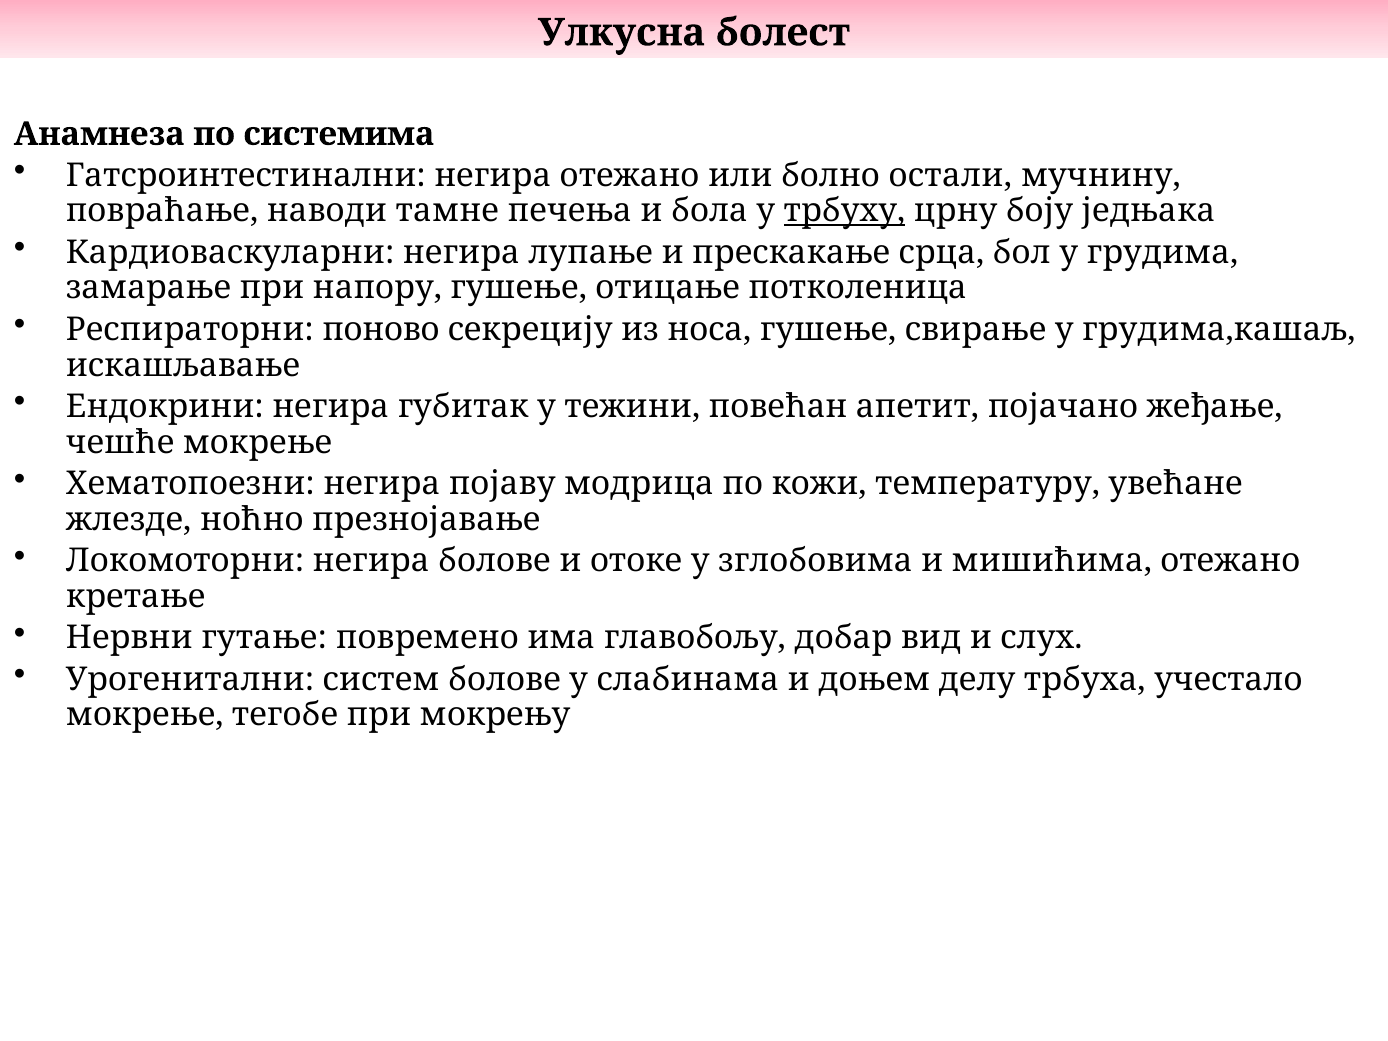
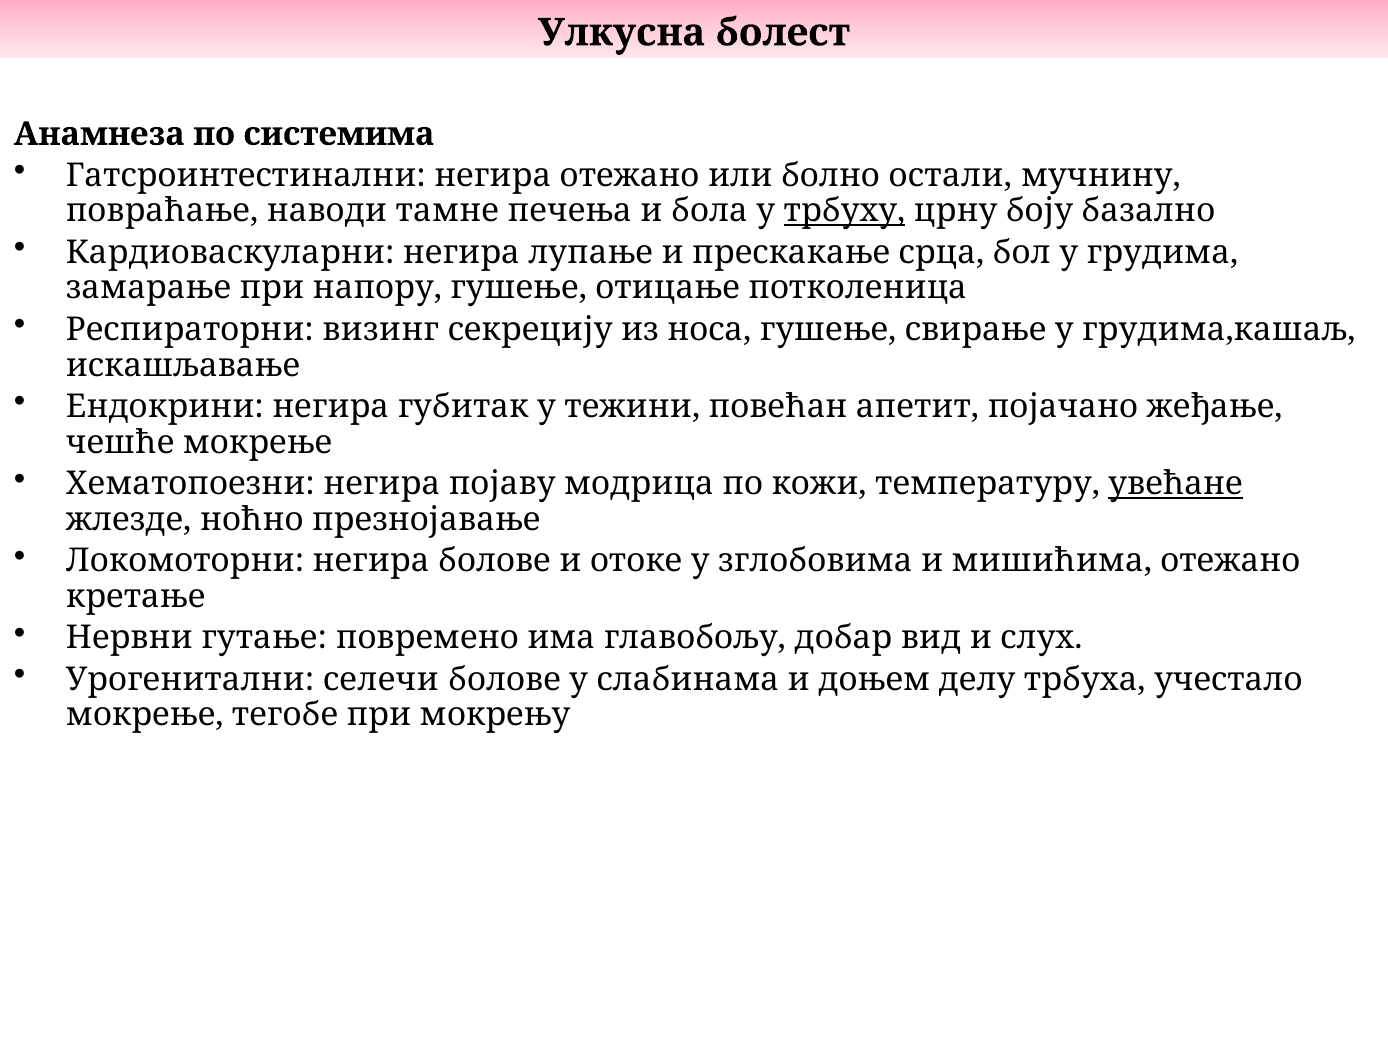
једњака: једњака -> базално (1148, 211)
поново: поново -> визинг (381, 330)
увећане underline: none -> present (1176, 484)
систем: систем -> селечи (381, 680)
